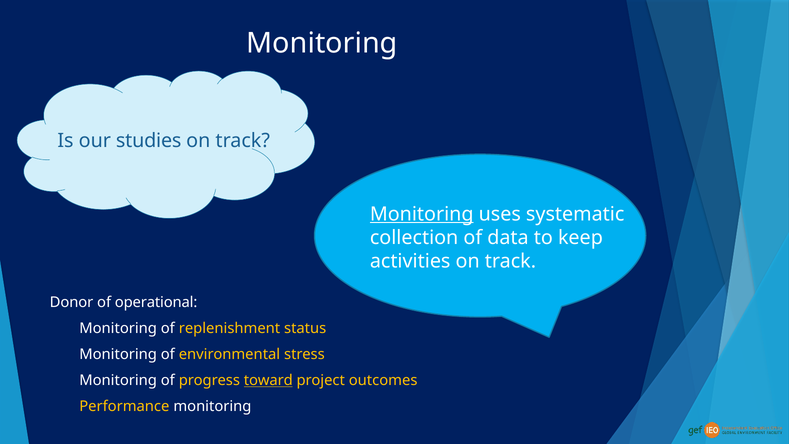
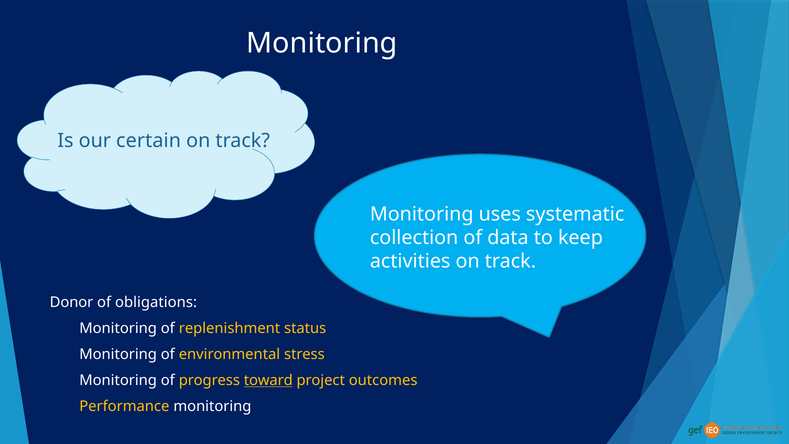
studies: studies -> certain (149, 141)
Monitoring underline: present -> none (422, 214)
operational: operational -> obligations (156, 302)
